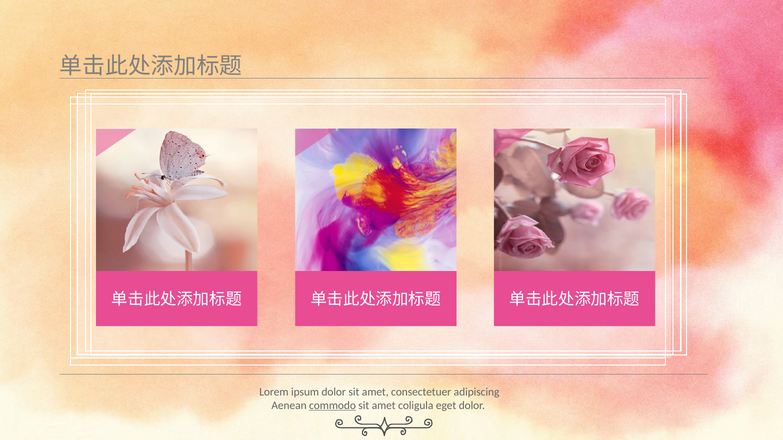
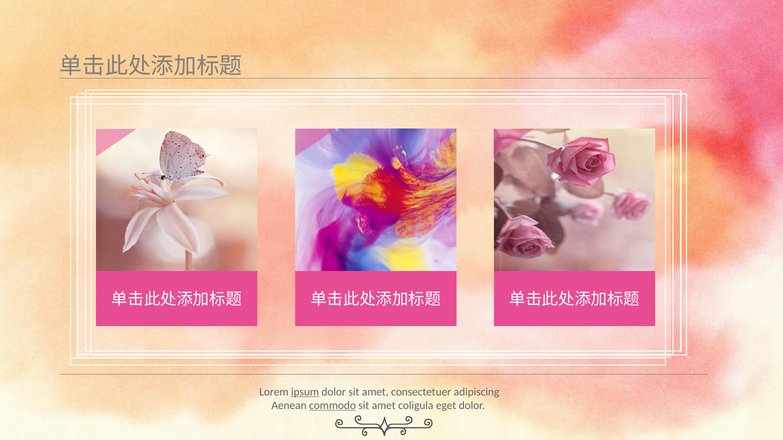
ipsum underline: none -> present (305, 392)
